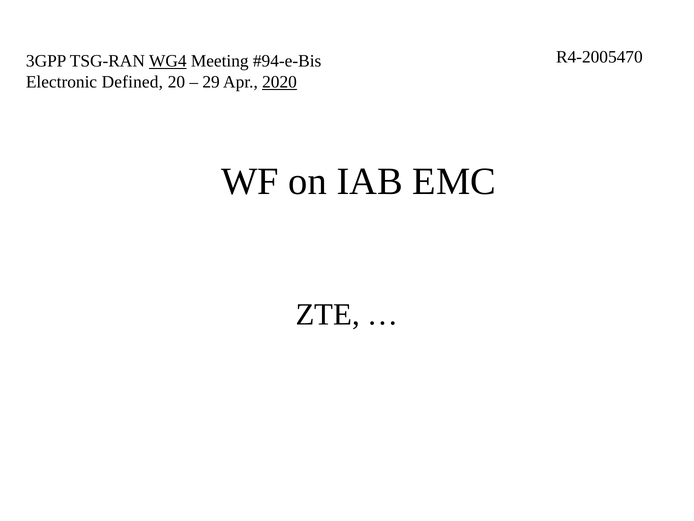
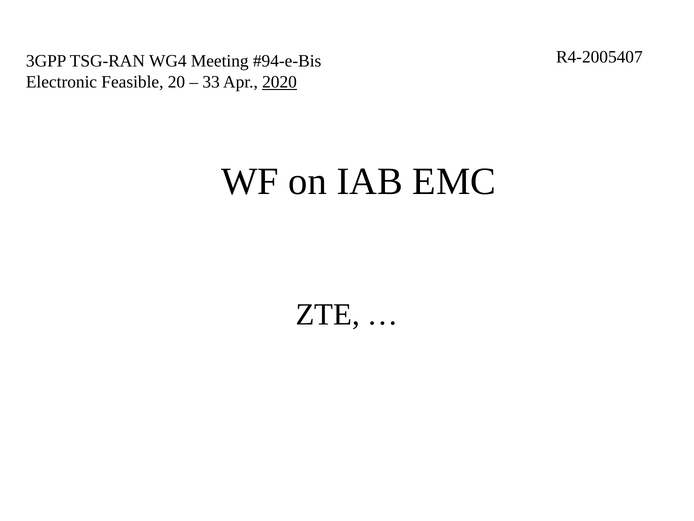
R4-2005470: R4-2005470 -> R4-2005407 (599, 57)
WG4 underline: present -> none (168, 61)
Defined: Defined -> Feasible (132, 82)
29: 29 -> 33 (211, 82)
